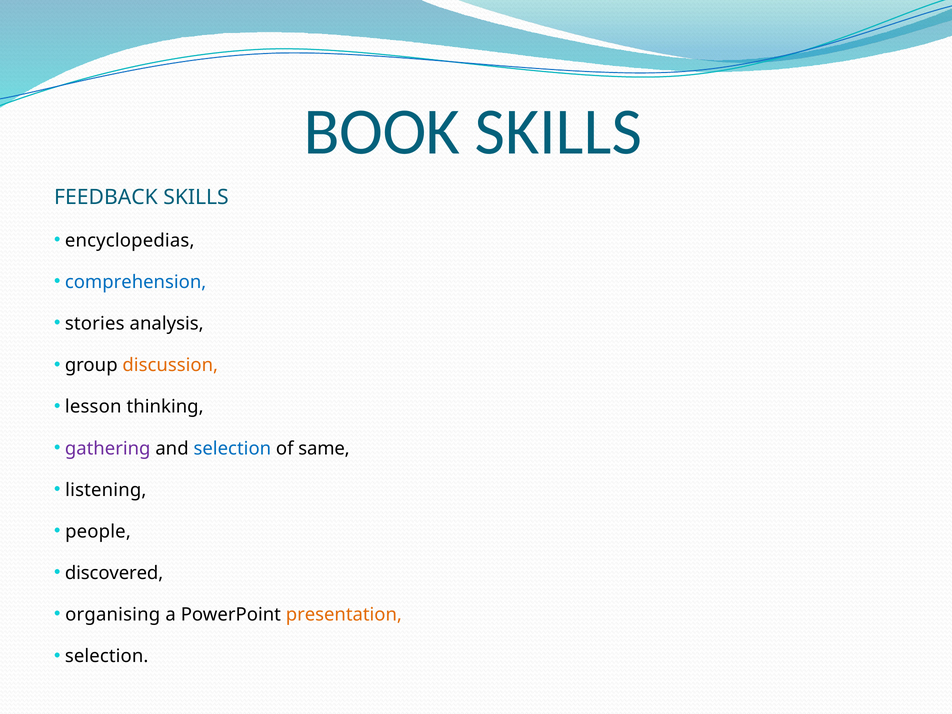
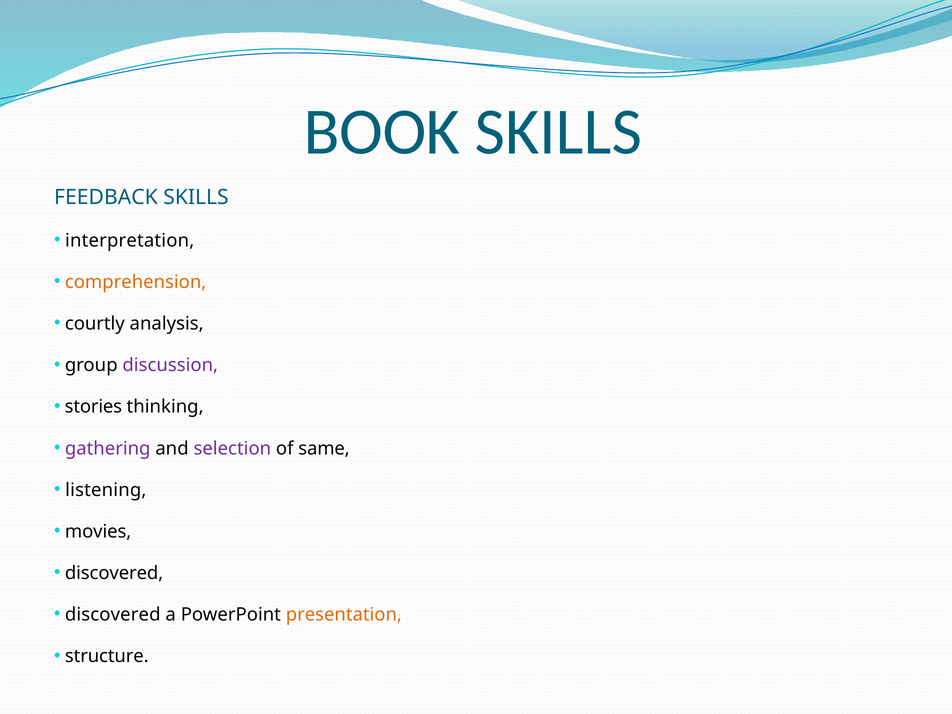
encyclopedias: encyclopedias -> interpretation (130, 241)
comprehension colour: blue -> orange (136, 282)
stories: stories -> courtly (95, 324)
discussion colour: orange -> purple (170, 365)
lesson: lesson -> stories (93, 407)
selection colour: blue -> purple (232, 448)
people: people -> movies (98, 532)
organising: organising -> discovered (113, 615)
selection: selection -> structure (107, 656)
